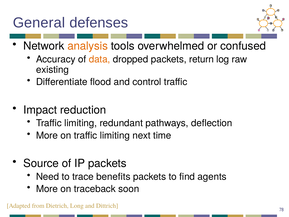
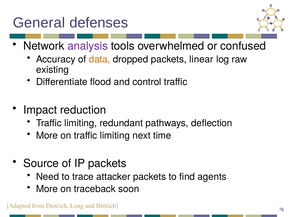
analysis colour: orange -> purple (88, 46)
return: return -> linear (201, 59)
benefits: benefits -> attacker (113, 176)
